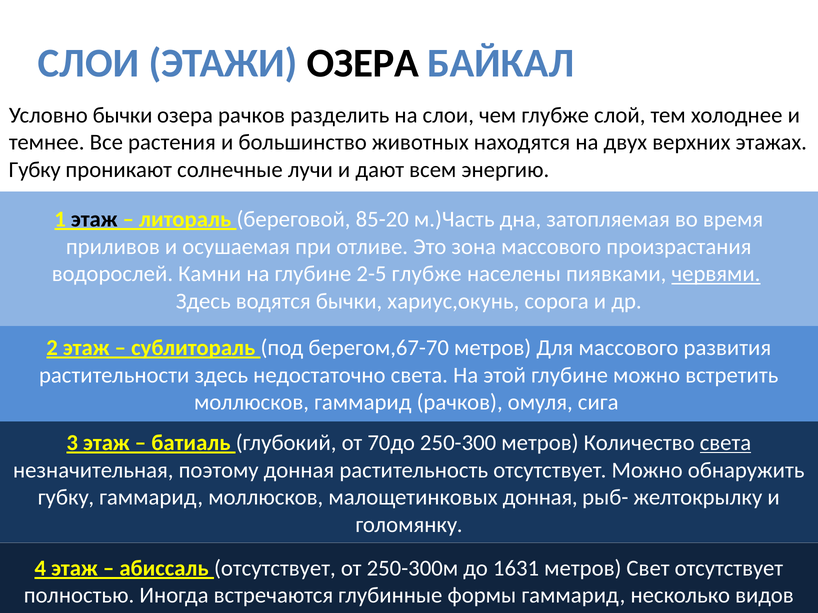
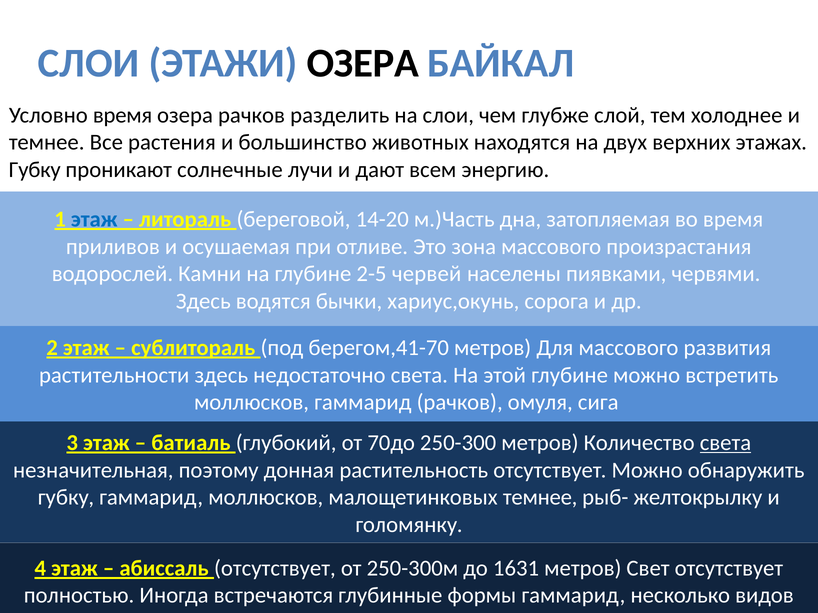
Условно бычки: бычки -> время (123, 115)
этаж colour: black -> blue (94, 219)
85-20: 85-20 -> 14-20 (382, 219)
2-5 глубже: глубже -> червей (427, 274)
червями underline: present -> none (716, 274)
берегом,67-70: берегом,67-70 -> берегом,41-70 (379, 348)
малощетинковых донная: донная -> темнее (540, 498)
